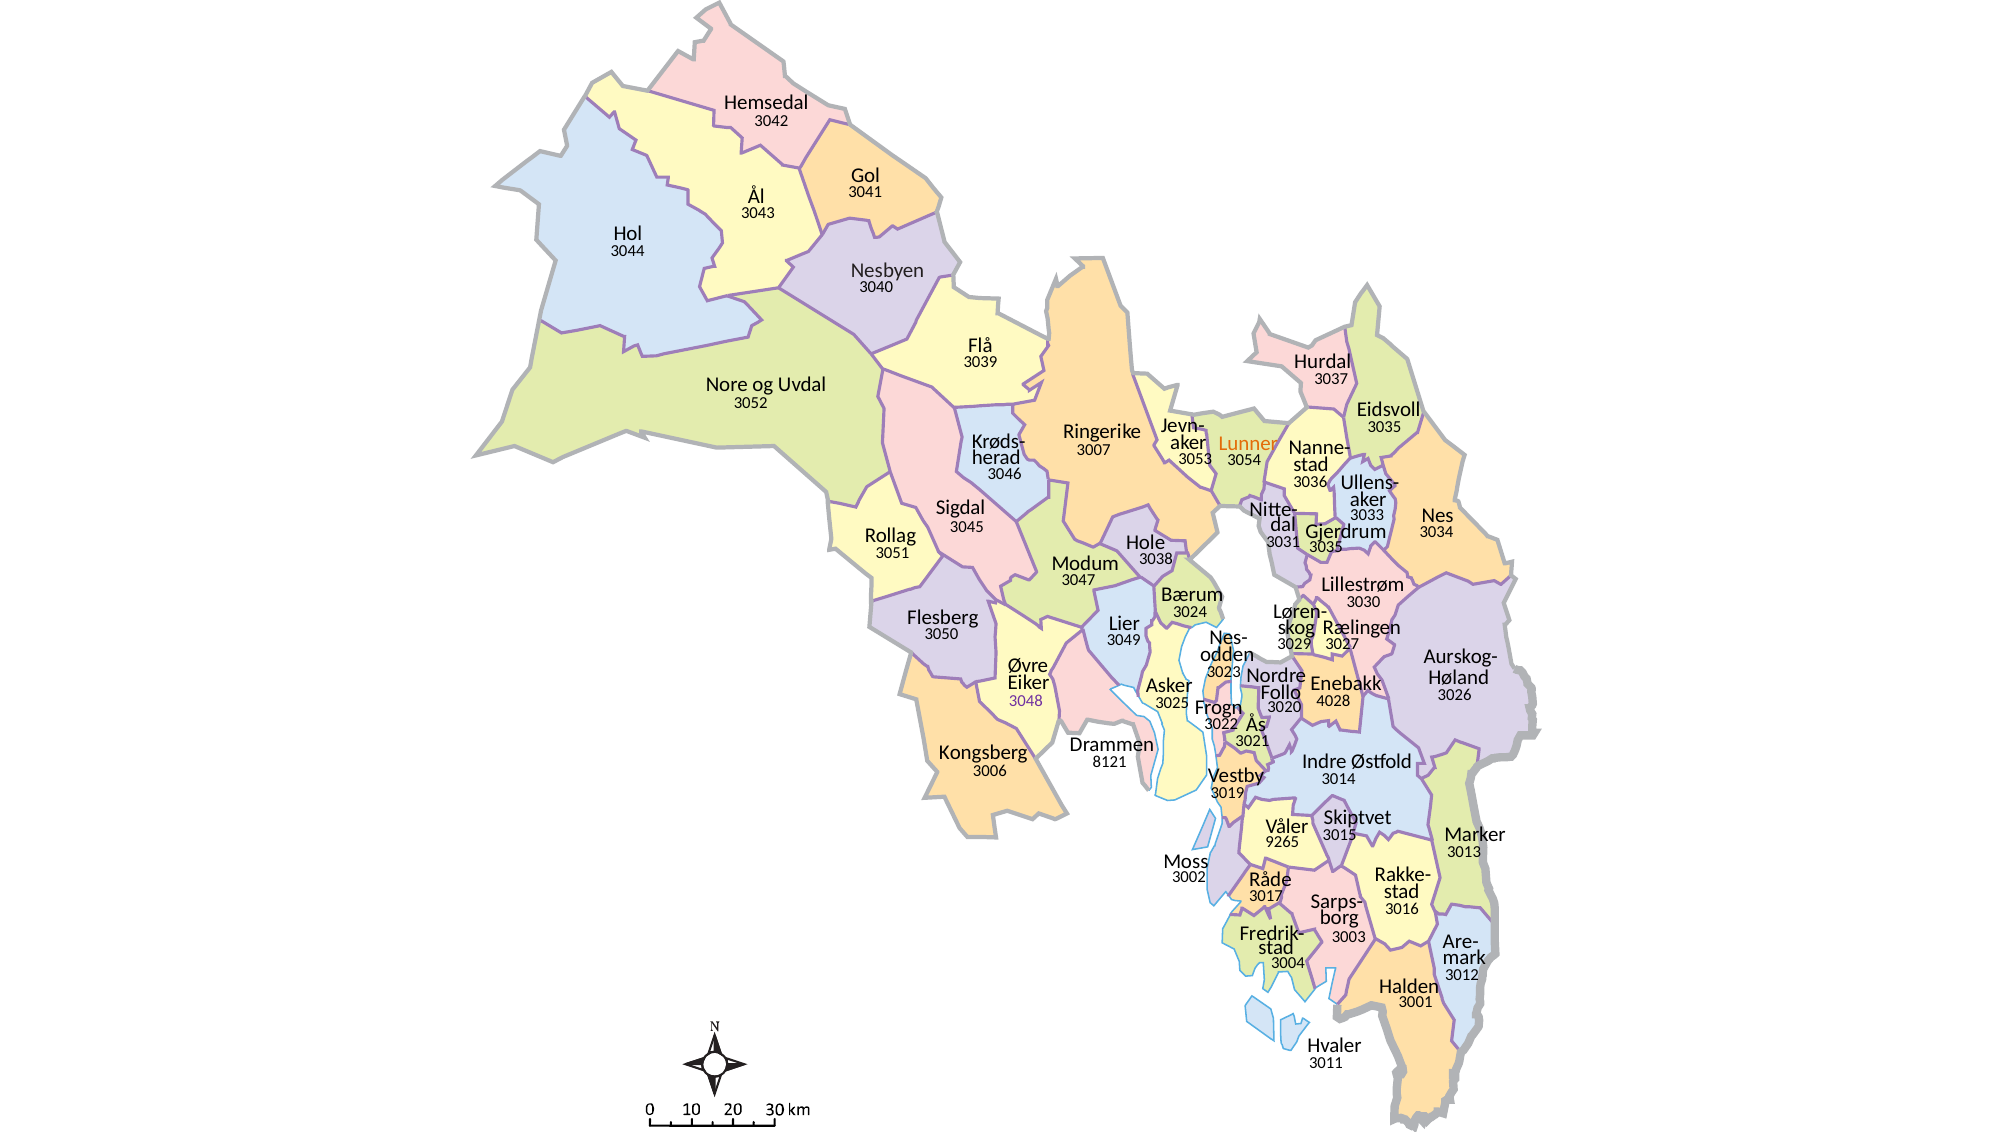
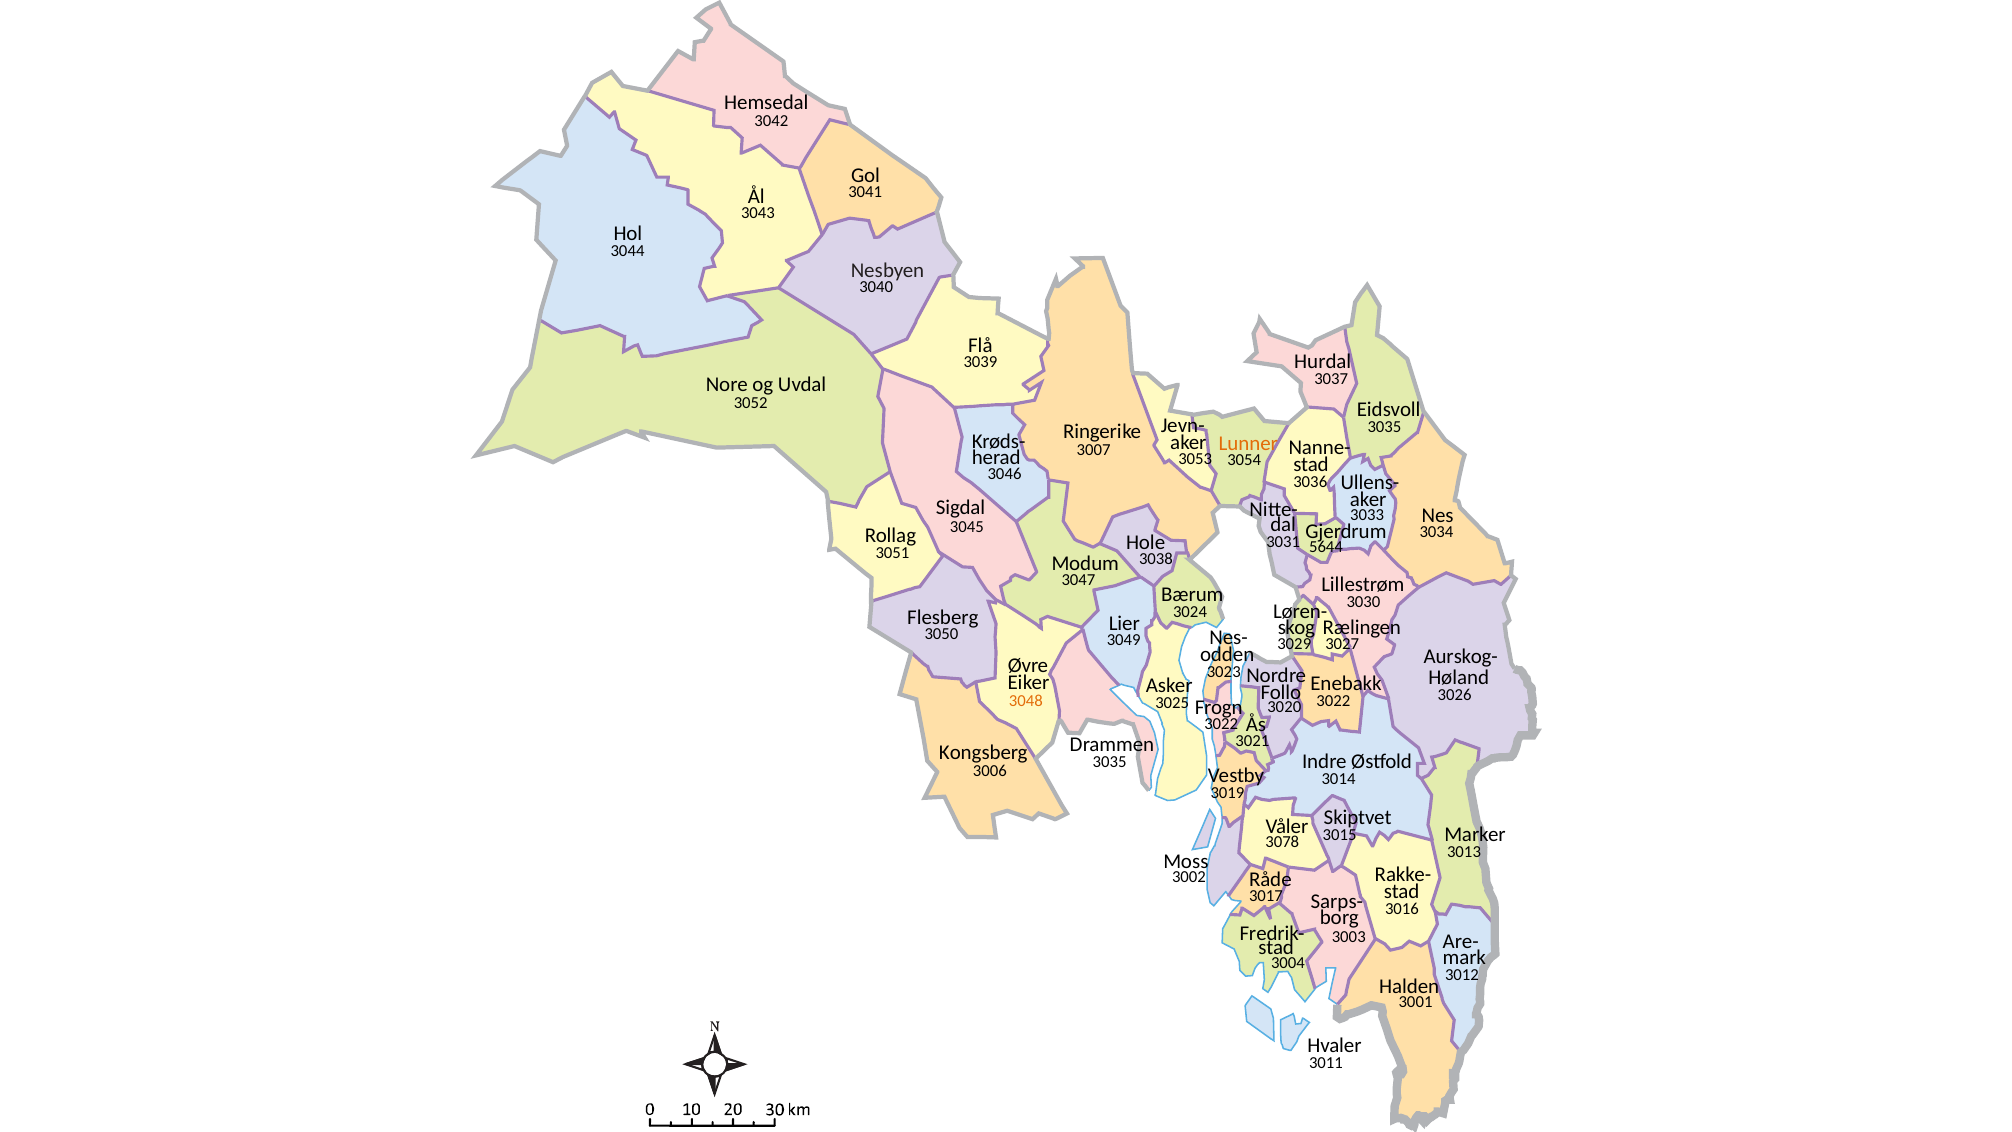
3031 3035: 3035 -> 5644 (1326, 547)
3048 colour: purple -> orange (1026, 700)
3020 4028: 4028 -> 3022 (1333, 700)
8121: 8121 -> 3035 (1110, 762)
9265: 9265 -> 3078 (1282, 842)
